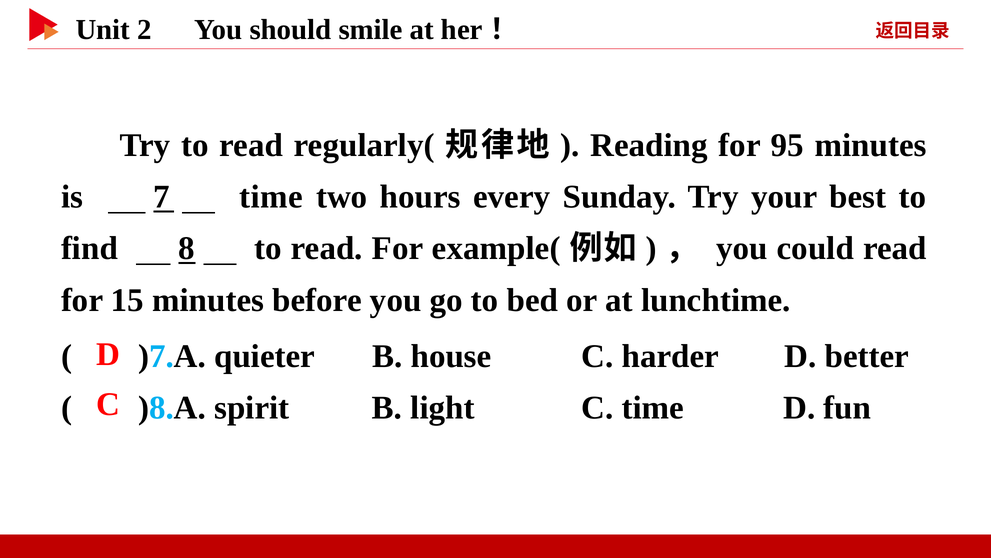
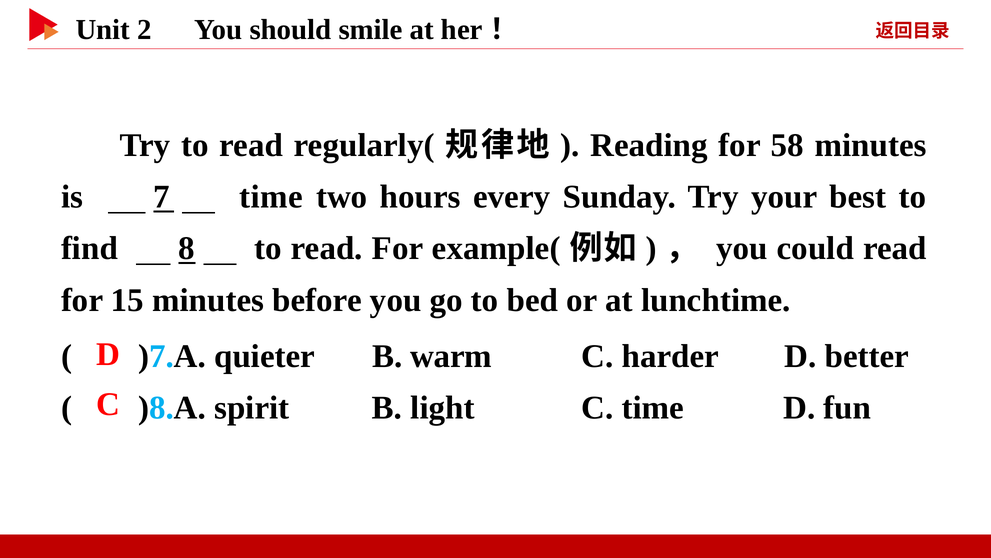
95: 95 -> 58 (787, 145)
house: house -> warm (451, 356)
